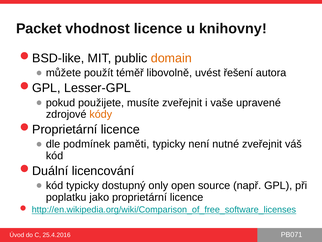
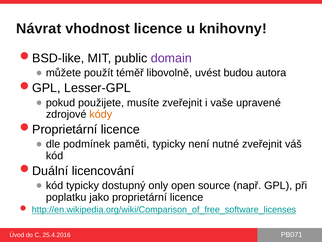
Packet: Packet -> Návrat (39, 29)
domain colour: orange -> purple (171, 58)
řešení: řešení -> budou (238, 73)
